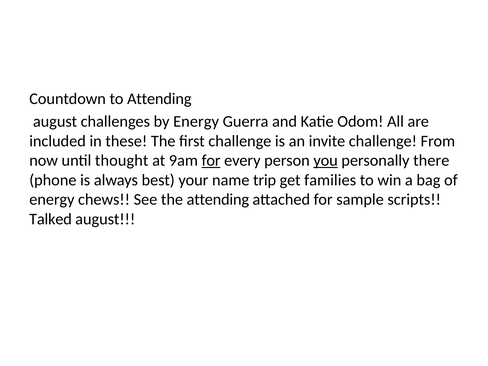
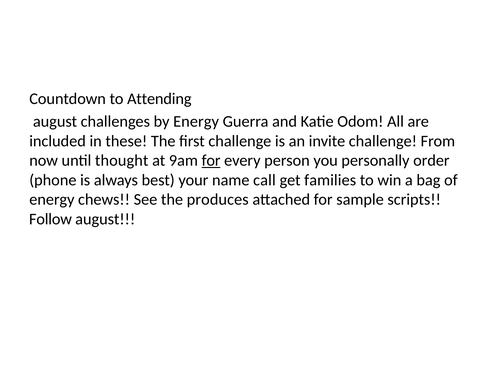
you underline: present -> none (326, 161)
there: there -> order (431, 161)
trip: trip -> call (264, 180)
the attending: attending -> produces (218, 200)
Talked: Talked -> Follow (50, 219)
